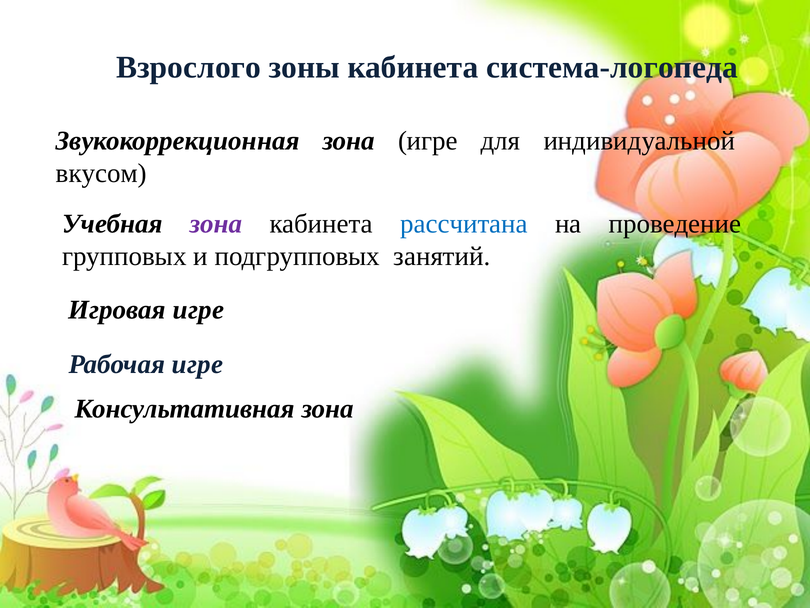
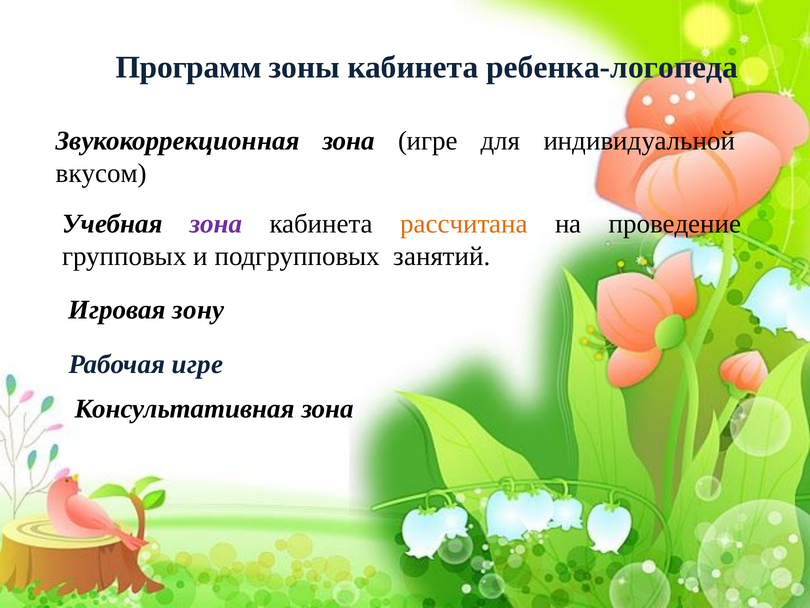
Взрослого: Взрослого -> Программ (189, 67)
система-логопеда: система-логопеда -> ребенка-логопеда (612, 67)
рассчитана colour: blue -> orange (464, 224)
Игровая игре: игре -> зону (198, 309)
